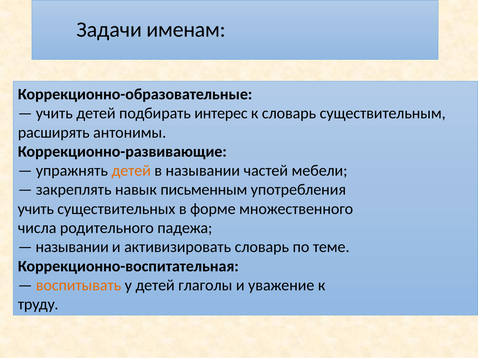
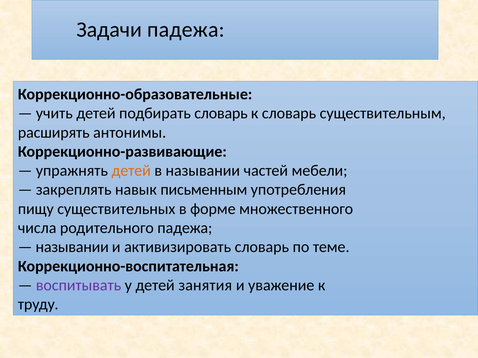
Задачи именам: именам -> падежа (186, 30)
подбирать интерес: интерес -> словарь (221, 114)
учить: учить -> пищу (36, 209)
воспитывать colour: orange -> purple (79, 286)
глаголы: глаголы -> занятия (205, 286)
